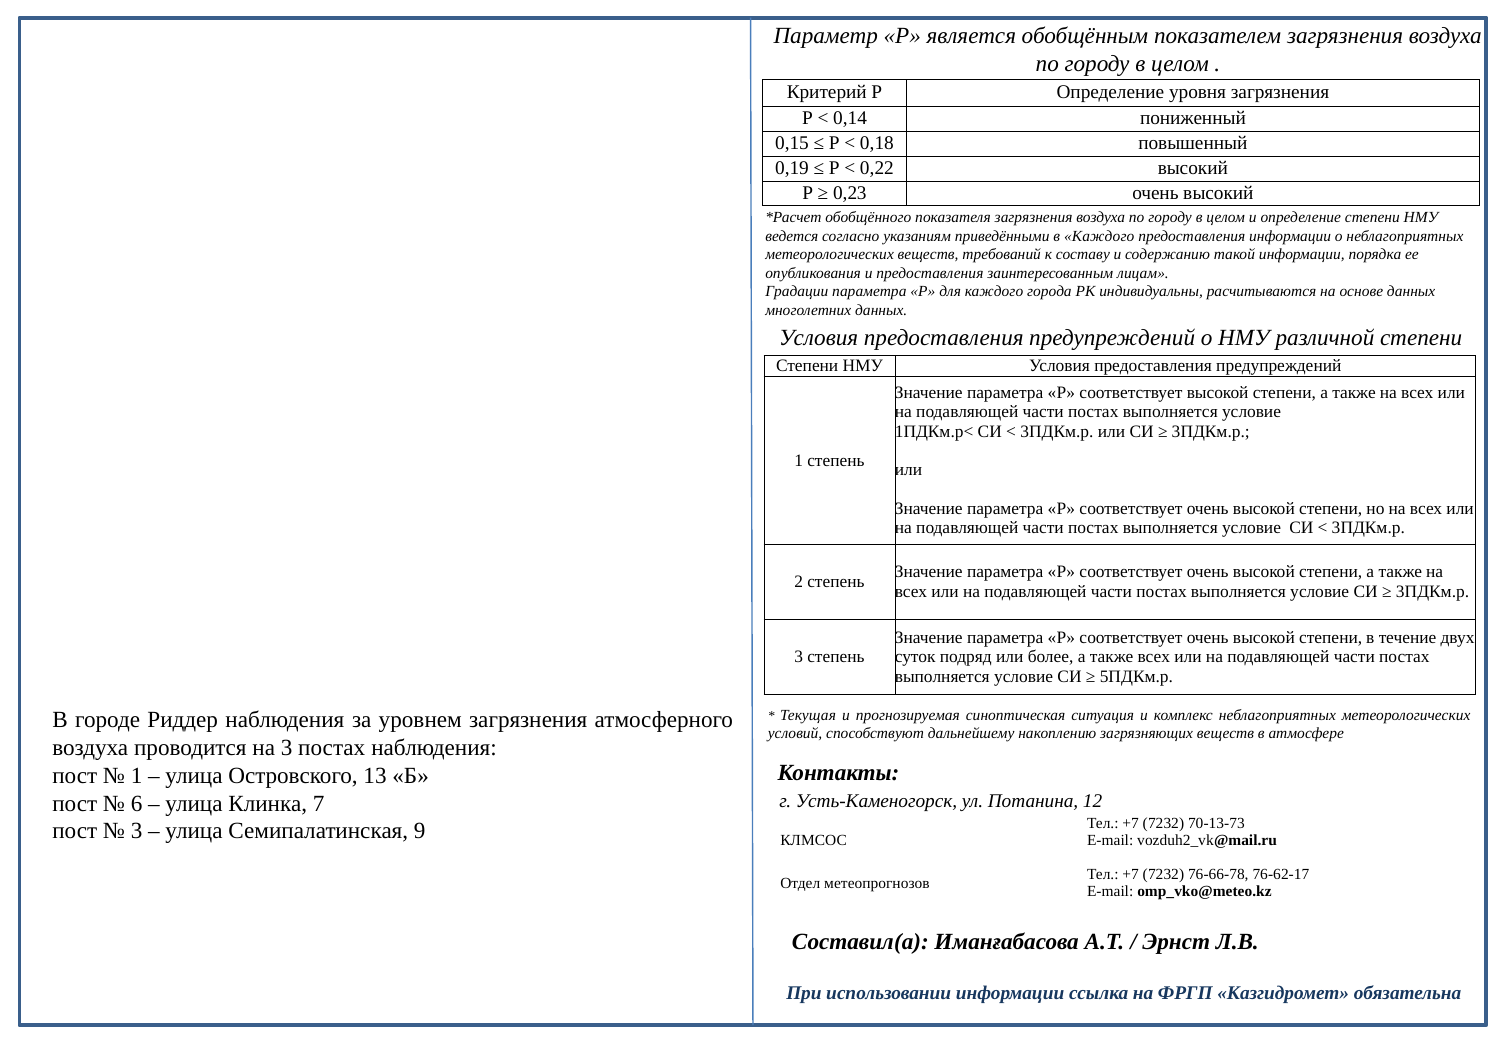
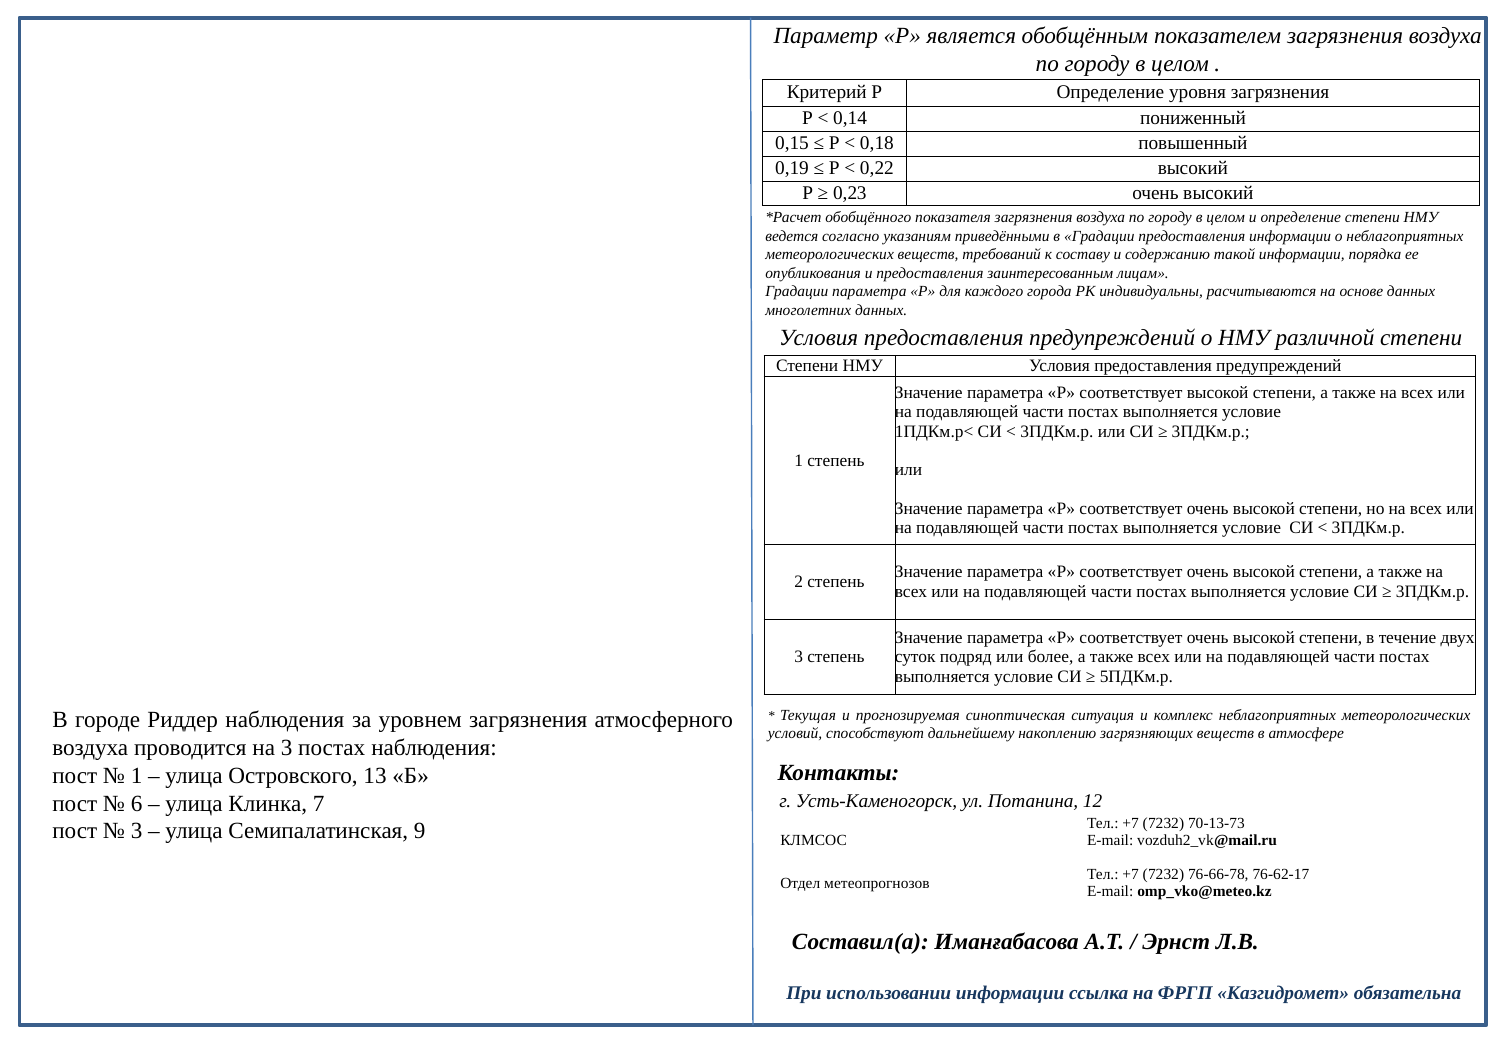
в Каждого: Каждого -> Градации (1099, 236)
